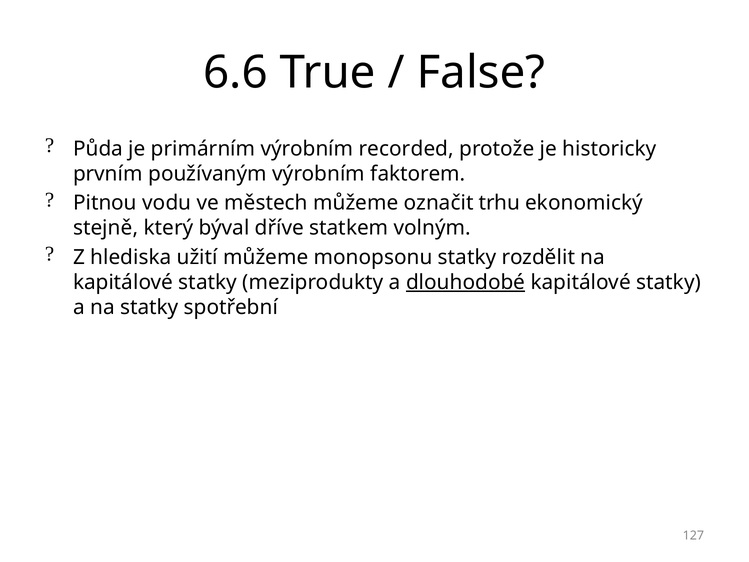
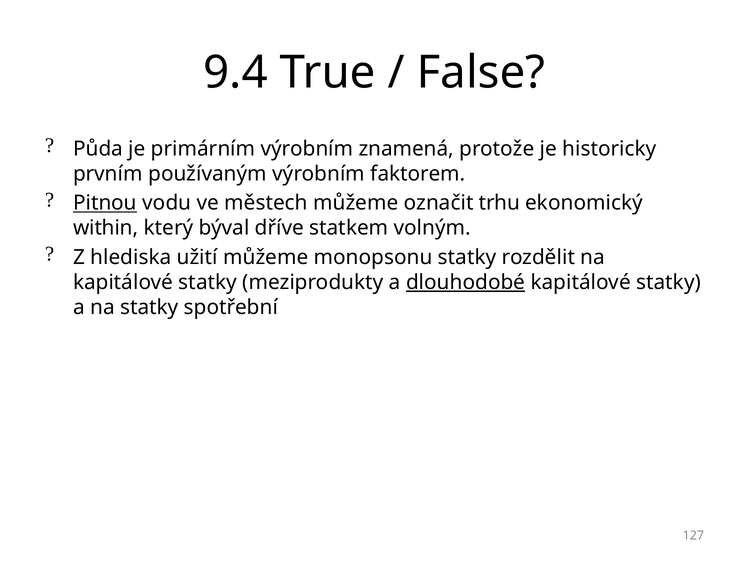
6.6: 6.6 -> 9.4 (235, 73)
recorded: recorded -> znamená (406, 149)
Pitnou underline: none -> present (105, 203)
stejně: stejně -> within (106, 228)
